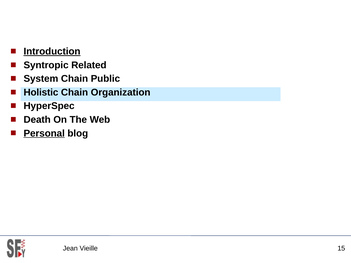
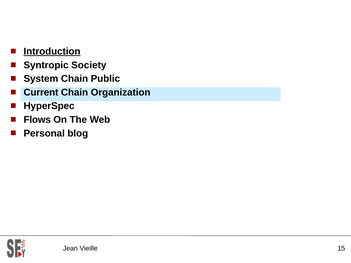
Related: Related -> Society (89, 65)
Holistic: Holistic -> Current (41, 92)
Death: Death -> Flows (37, 120)
Personal underline: present -> none (44, 133)
